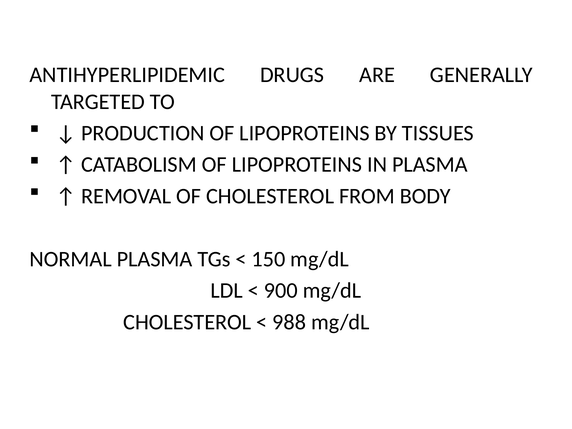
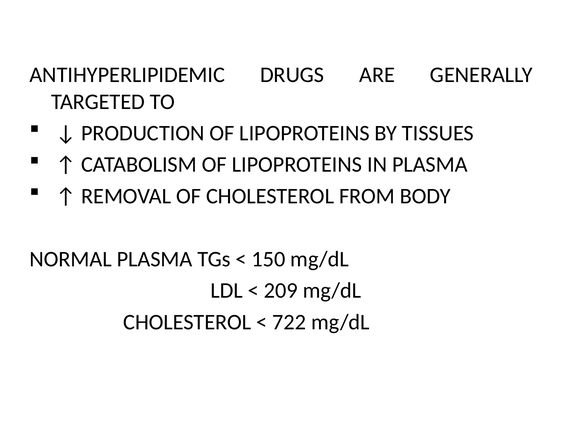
900: 900 -> 209 (281, 291)
988: 988 -> 722 (289, 322)
